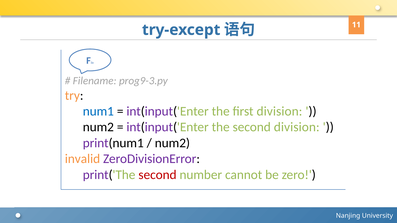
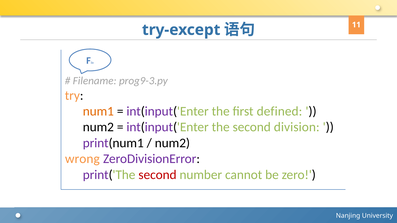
num1 colour: blue -> orange (98, 111)
first division: division -> defined (279, 111)
invalid: invalid -> wrong (82, 159)
